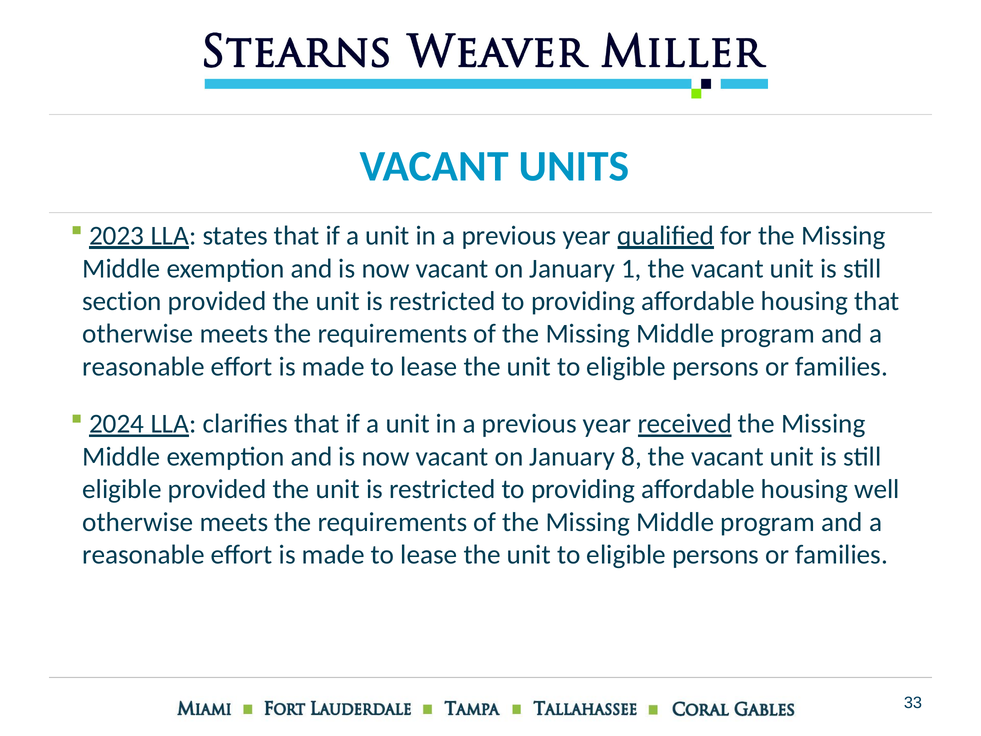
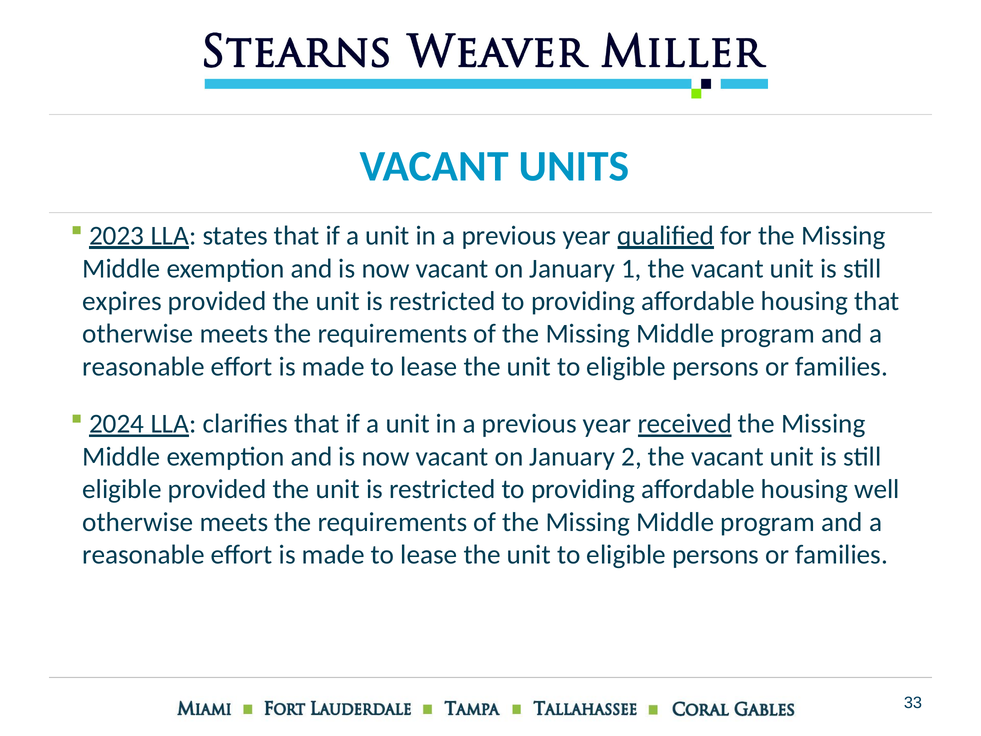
section: section -> expires (122, 301)
8: 8 -> 2 (632, 457)
